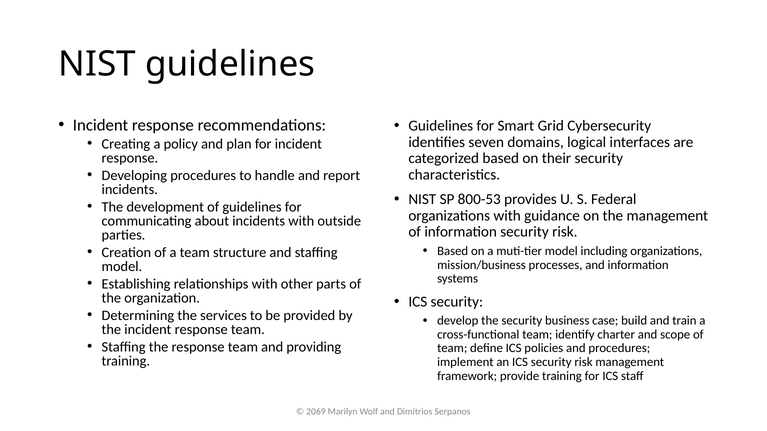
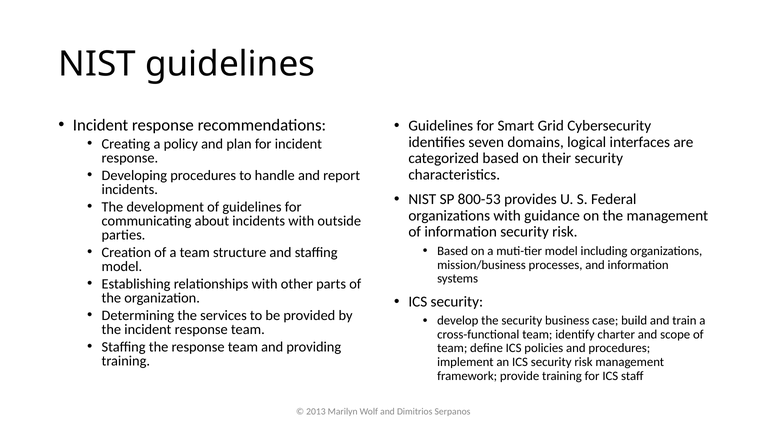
2069: 2069 -> 2013 (316, 412)
